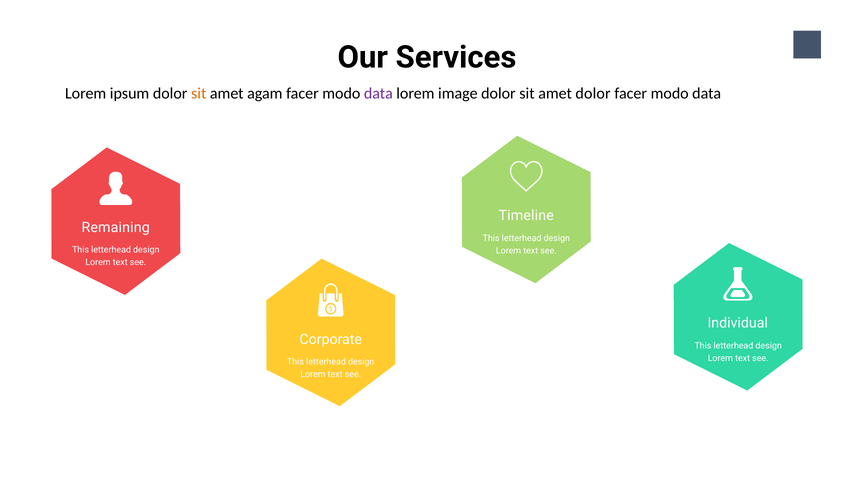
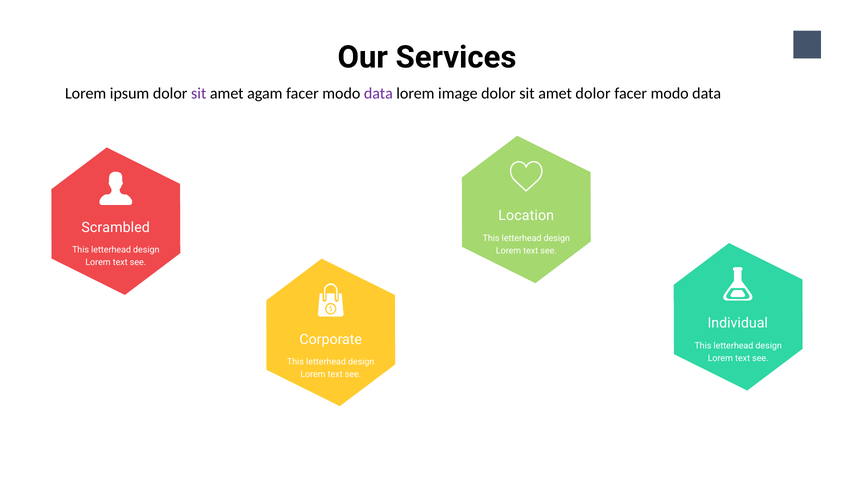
sit colour: orange -> purple (199, 93)
Timeline: Timeline -> Location (526, 216)
Remaining: Remaining -> Scrambled (116, 228)
